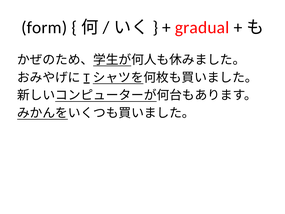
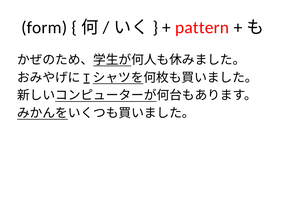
gradual: gradual -> pattern (202, 28)
